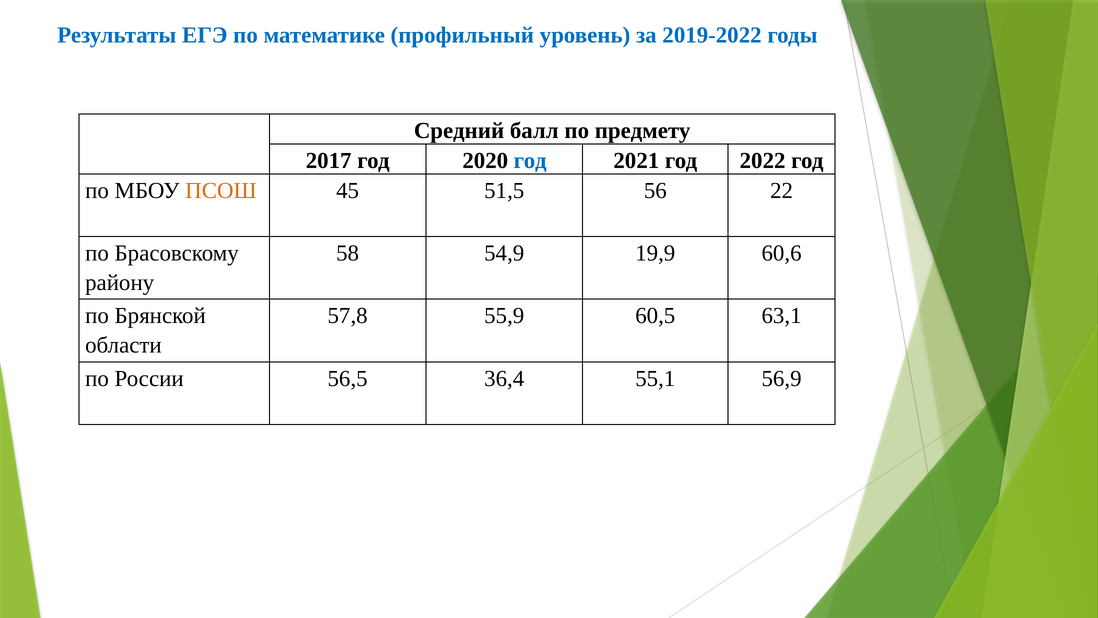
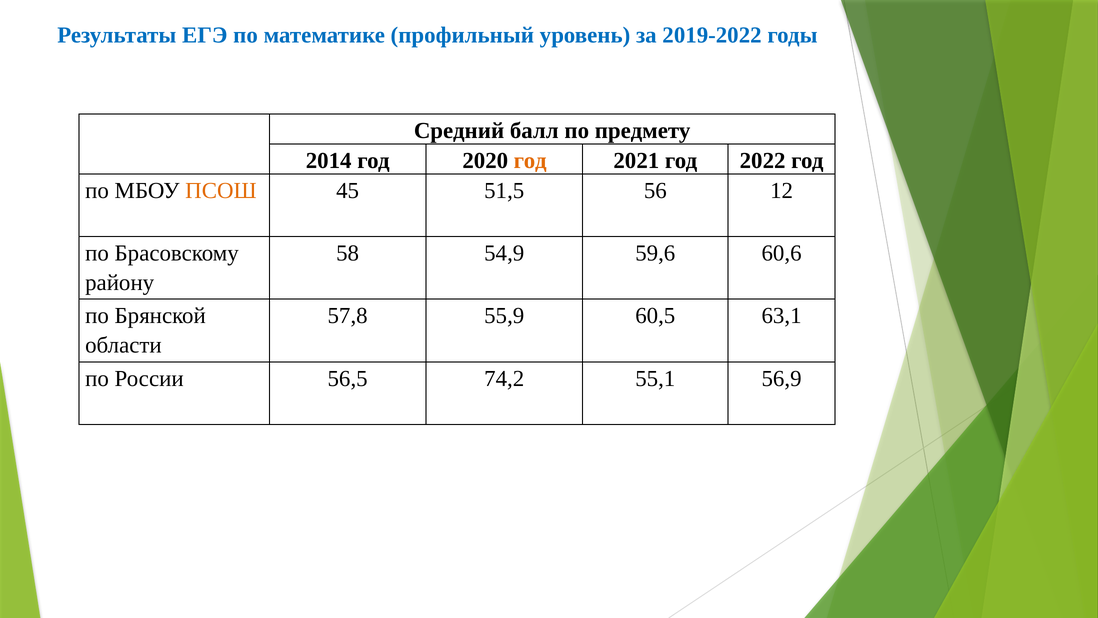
2017: 2017 -> 2014 (329, 161)
год colour: blue -> orange (530, 161)
22: 22 -> 12 (782, 191)
19,9: 19,9 -> 59,6 (655, 253)
36,4: 36,4 -> 74,2 (504, 378)
